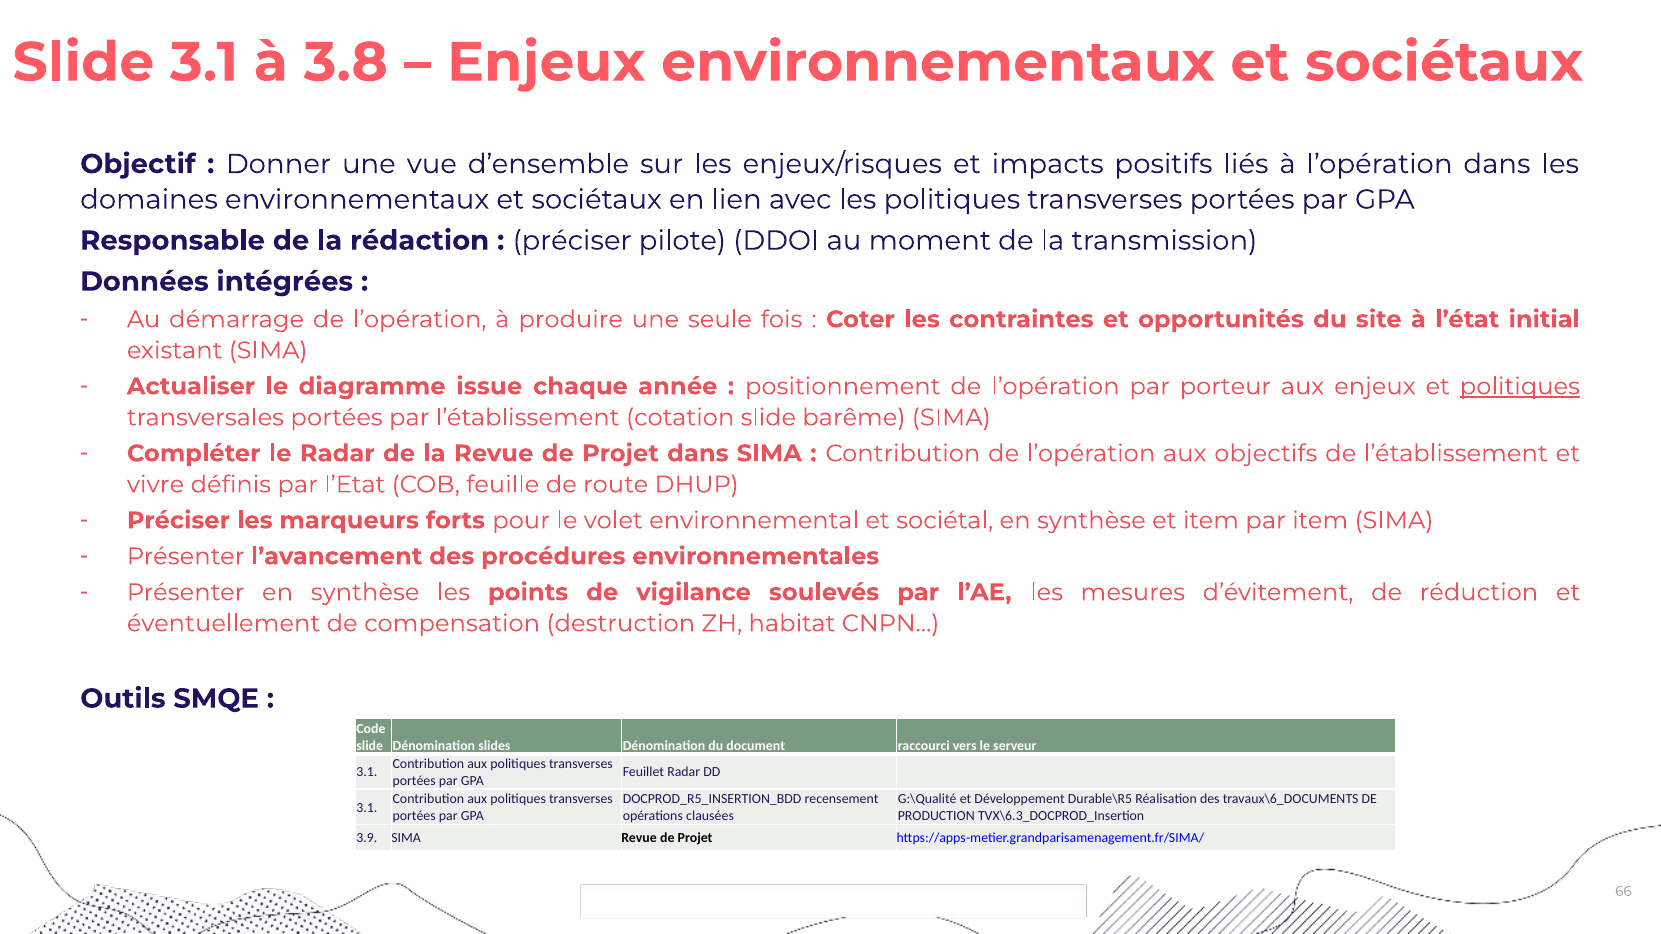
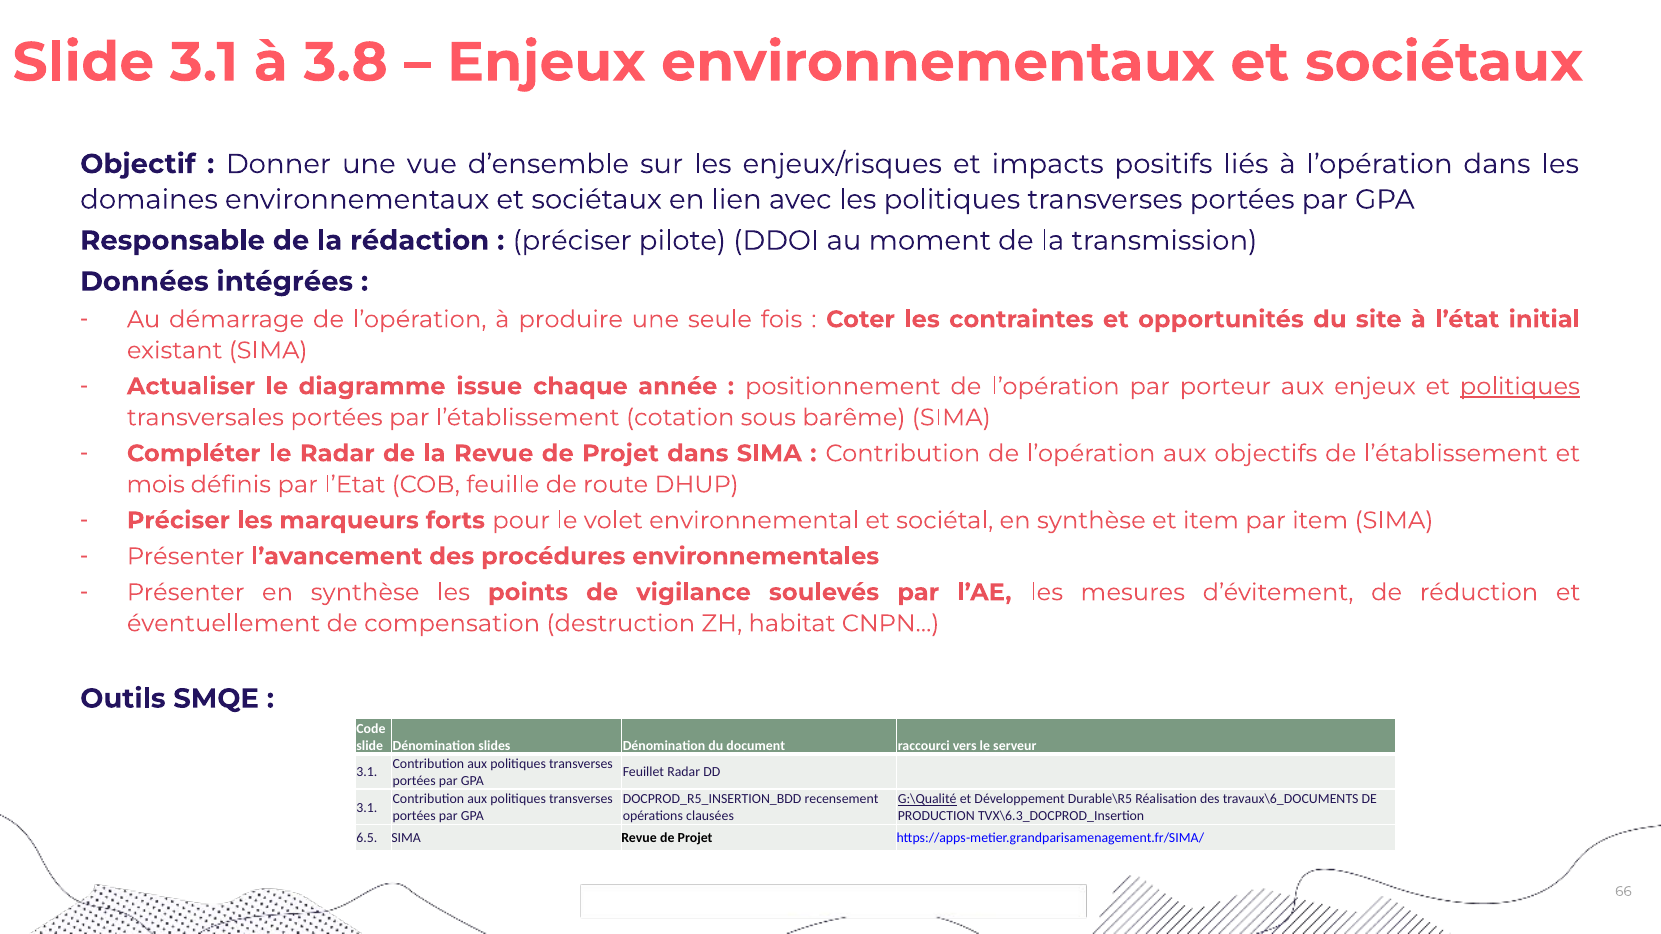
cotation slide: slide -> sous (768, 418)
vivre: vivre -> mois (156, 485)
G:\Qualité underline: none -> present (927, 799)
3.9: 3.9 -> 6.5 (367, 839)
